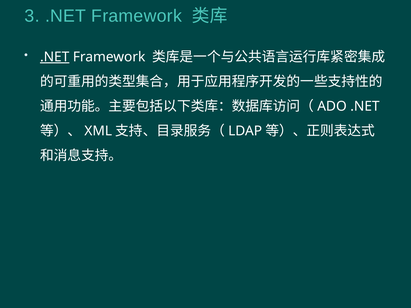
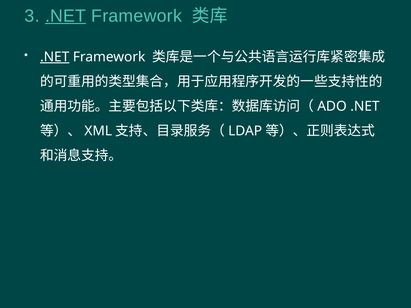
.NET underline: none -> present (65, 16)
